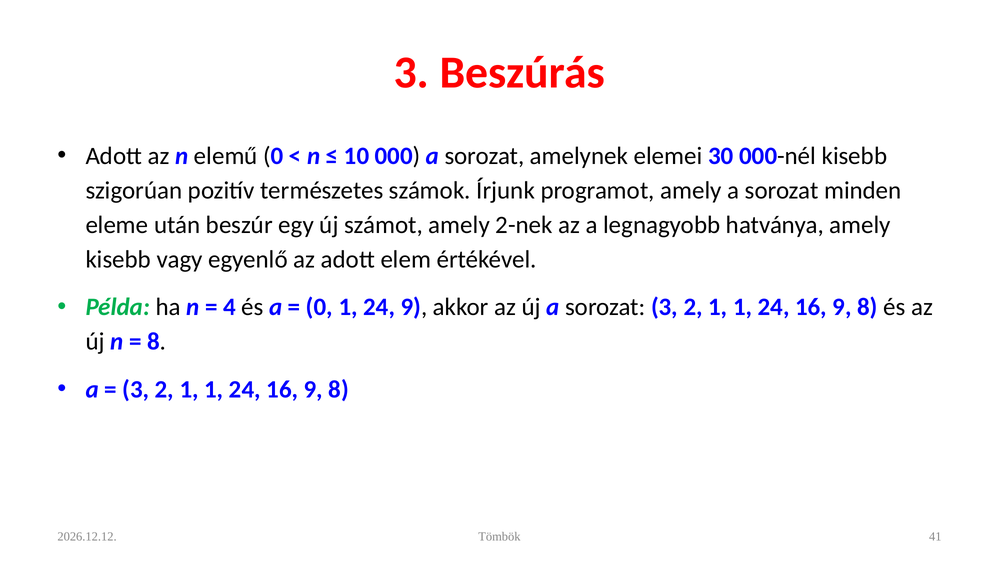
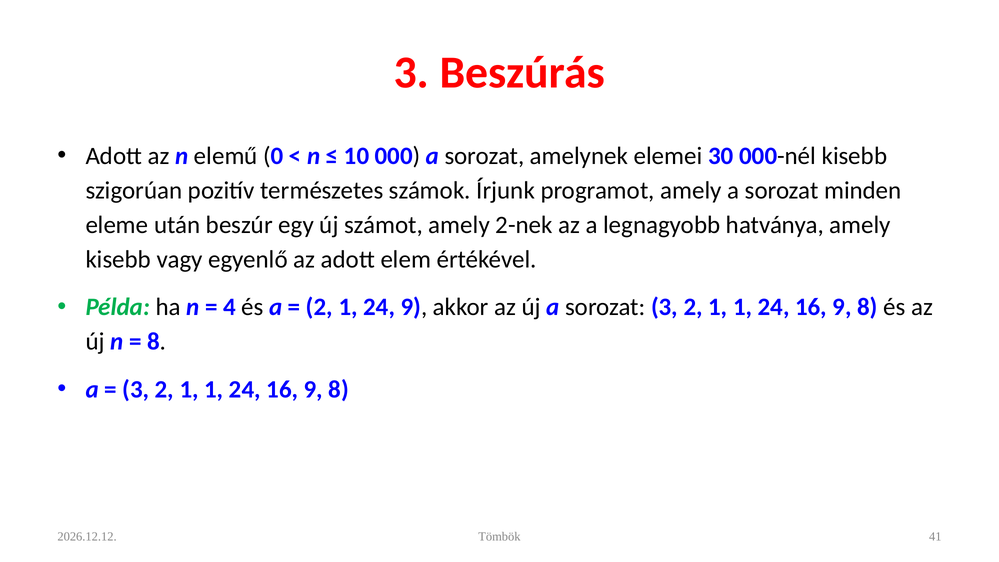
0: 0 -> 2 (319, 307)
